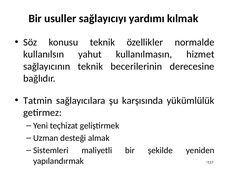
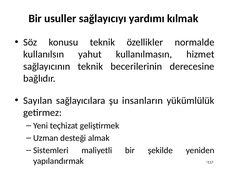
Tatmin: Tatmin -> Sayılan (38, 101)
karşısında: karşısında -> insanların (142, 101)
